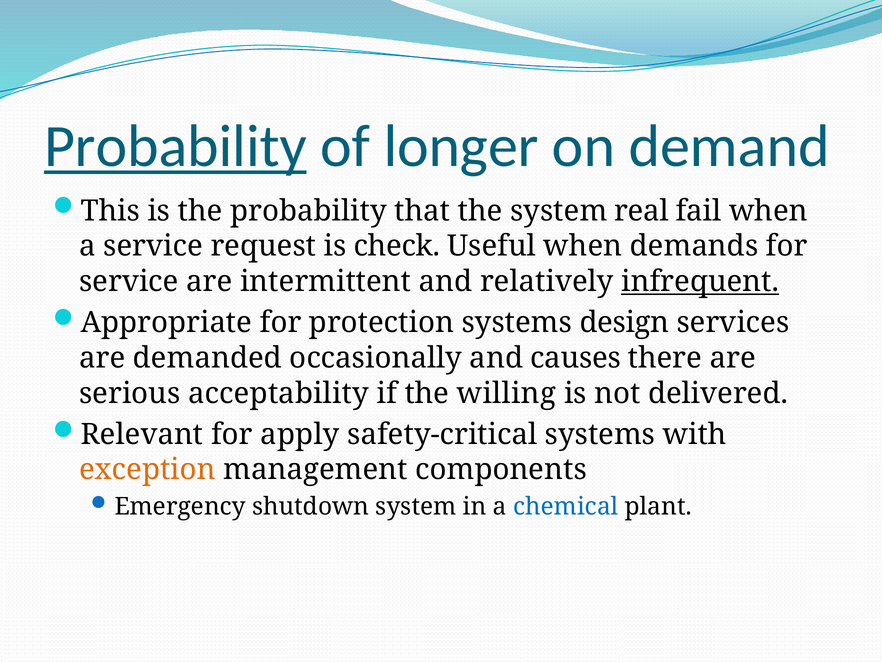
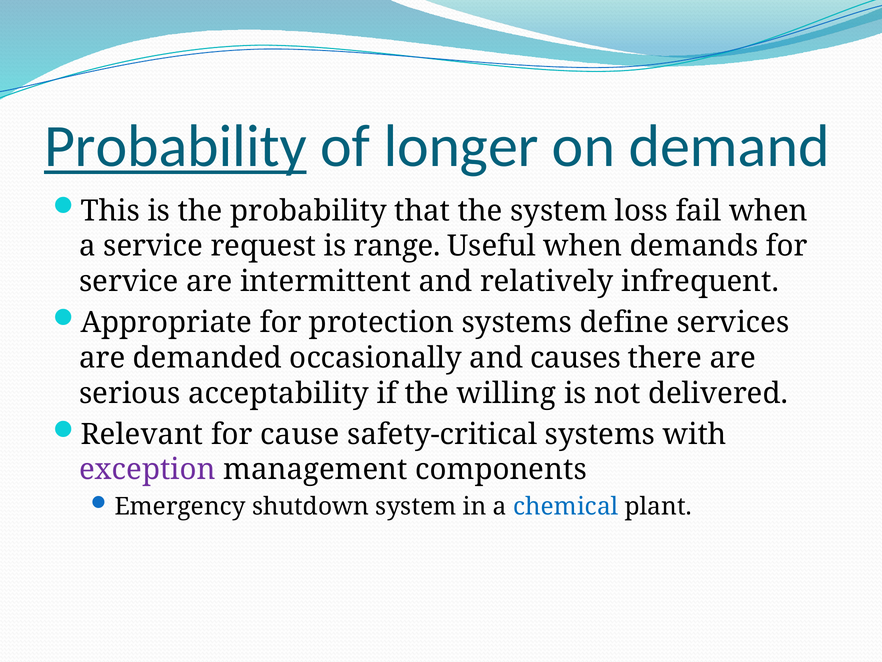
real: real -> loss (641, 211)
check: check -> range (397, 246)
infrequent underline: present -> none (700, 281)
design: design -> define (624, 322)
apply: apply -> cause (300, 434)
exception colour: orange -> purple (148, 469)
